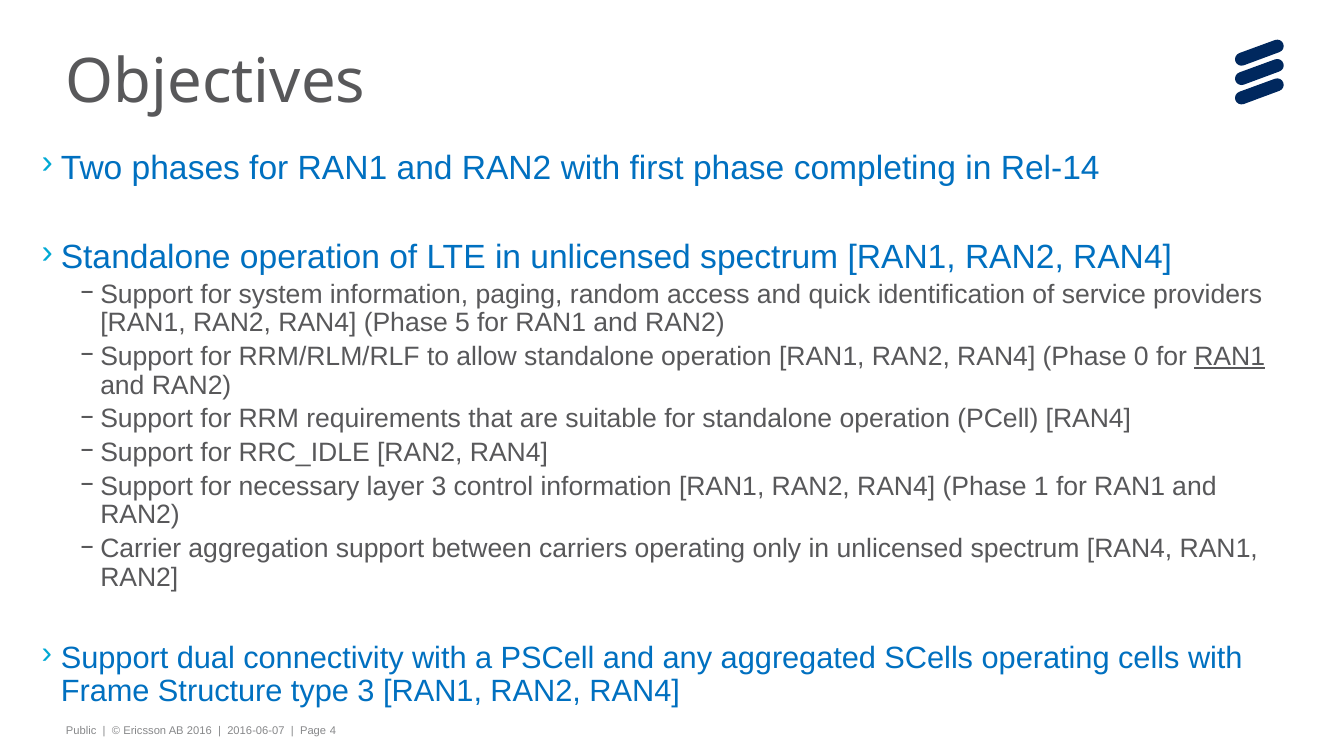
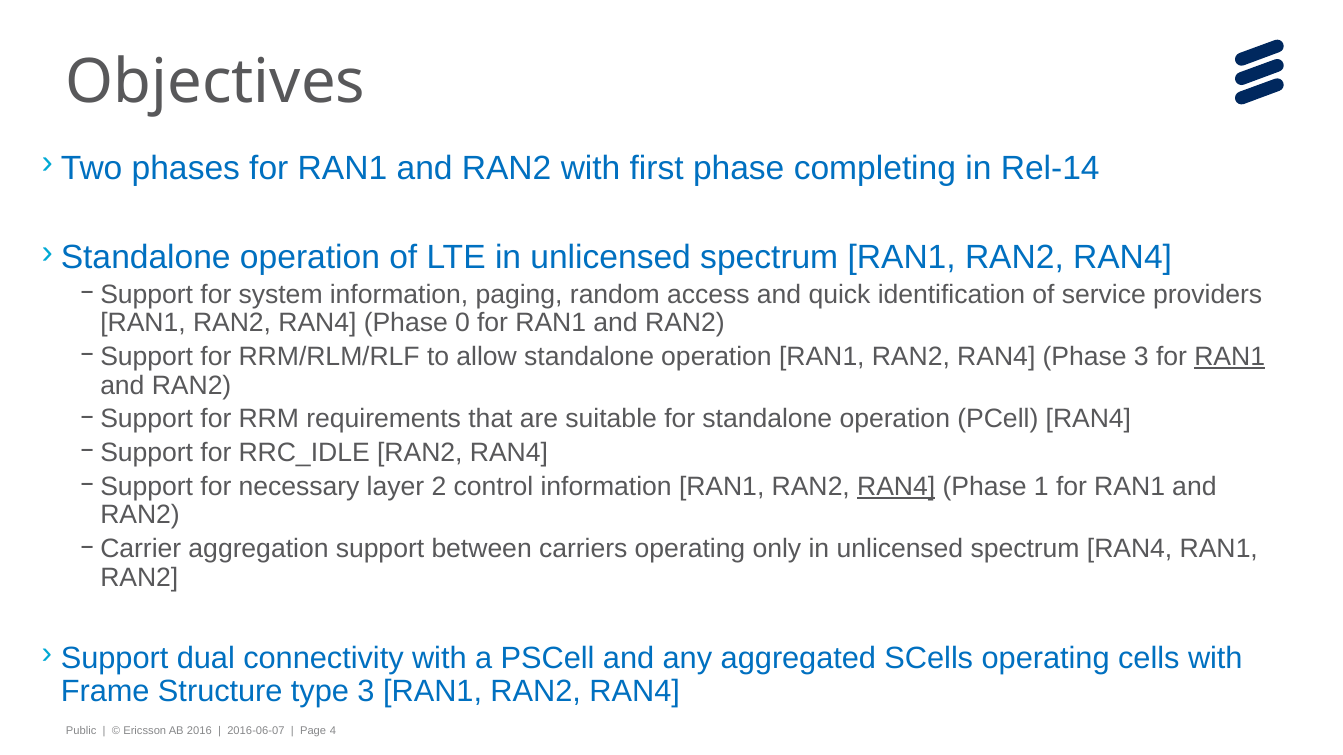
5: 5 -> 0 (463, 323)
Phase 0: 0 -> 3 (1141, 357)
layer 3: 3 -> 2 (439, 487)
RAN4 underline: none -> present (896, 487)
